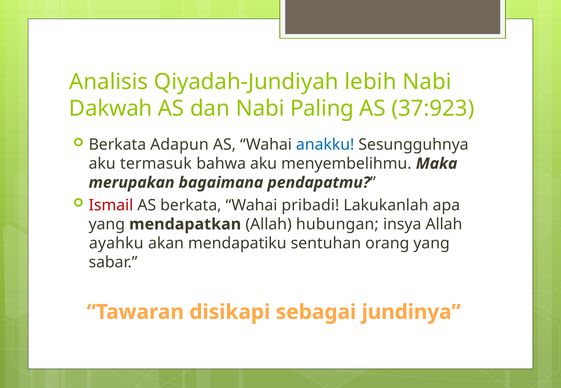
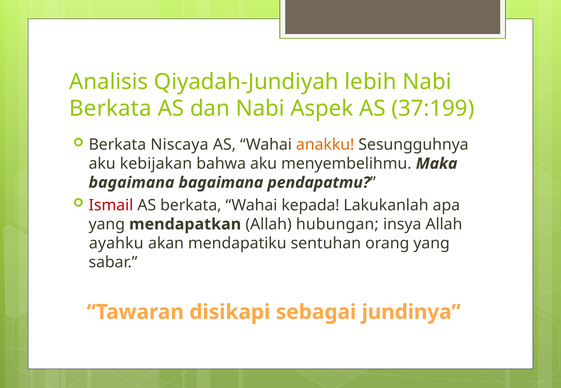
Dakwah: Dakwah -> Berkata (110, 109)
Paling: Paling -> Aspek (322, 109)
37:923: 37:923 -> 37:199 (433, 109)
Adapun: Adapun -> Niscaya (179, 145)
anakku colour: blue -> orange (325, 145)
termasuk: termasuk -> kebijakan (156, 164)
merupakan: merupakan -> bagaimana (132, 183)
pribadi: pribadi -> kepada (311, 205)
